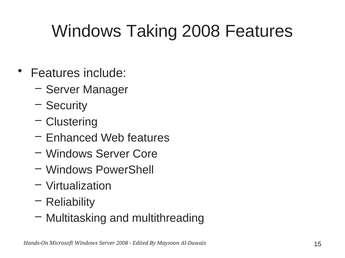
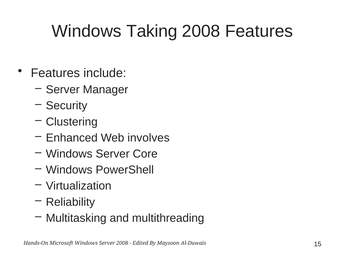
Web features: features -> involves (149, 138)
